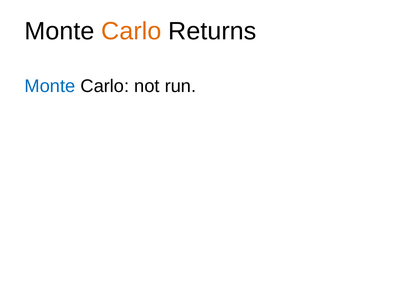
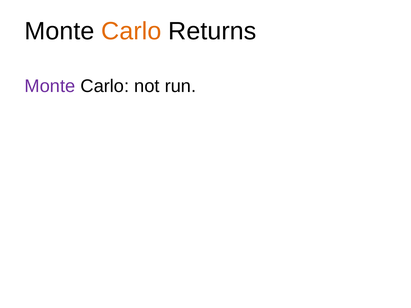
Monte colour: blue -> purple (50, 86)
